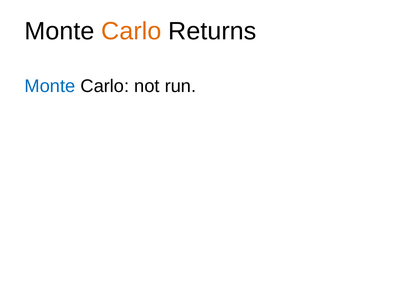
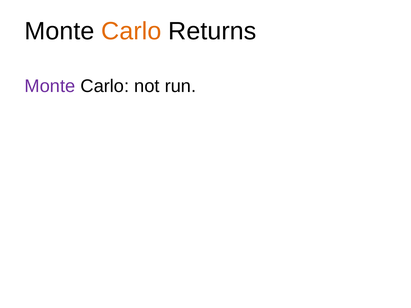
Monte colour: blue -> purple (50, 86)
